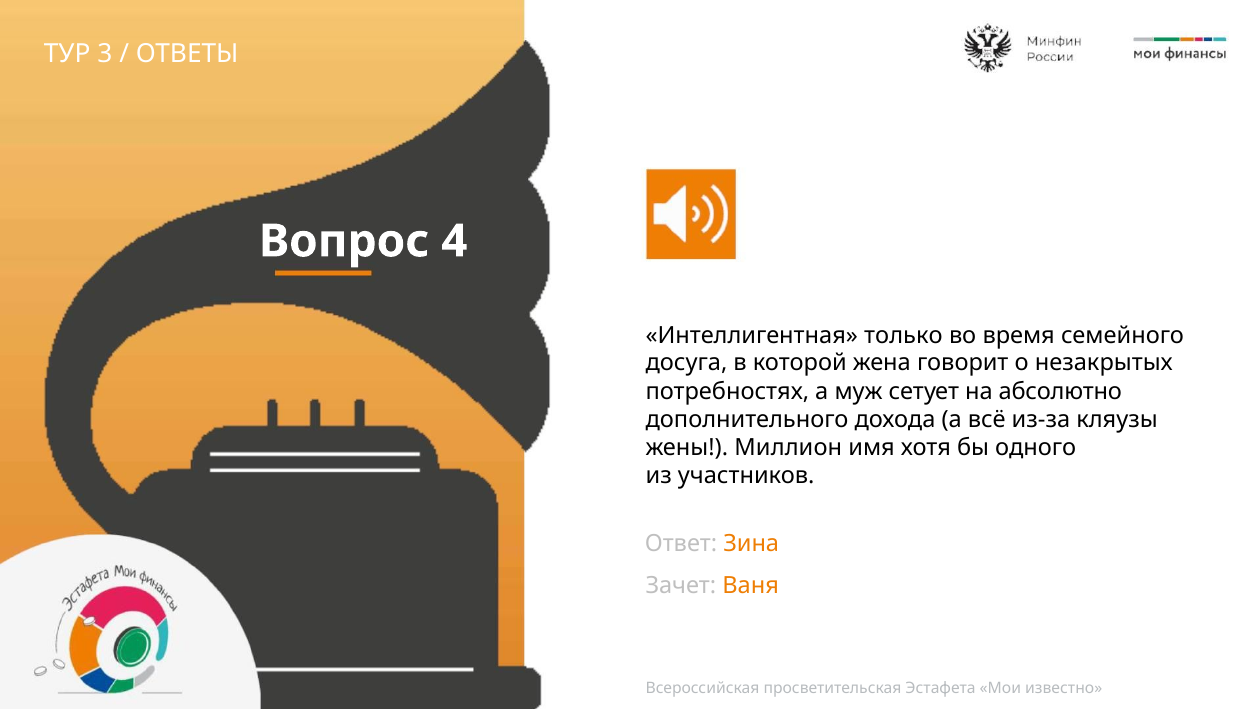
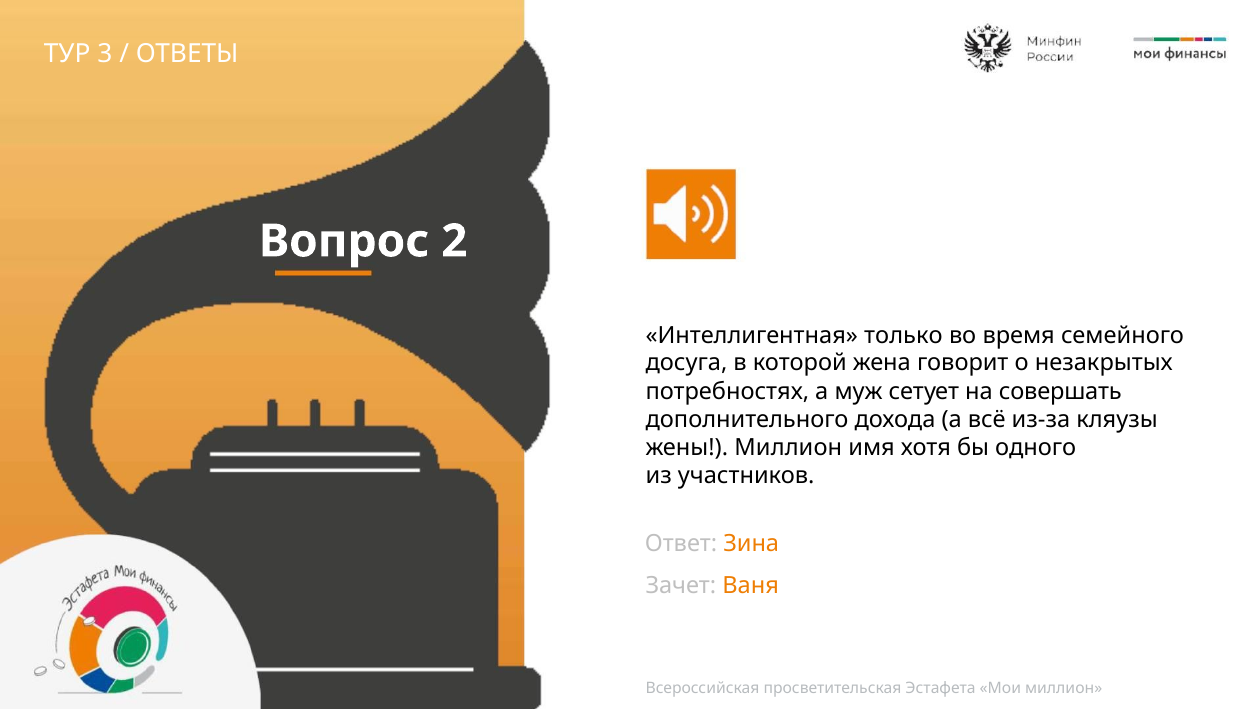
4: 4 -> 2 (454, 241)
абсолютно: абсолютно -> совершать (1060, 391)
Мои известно: известно -> миллион (1064, 688)
